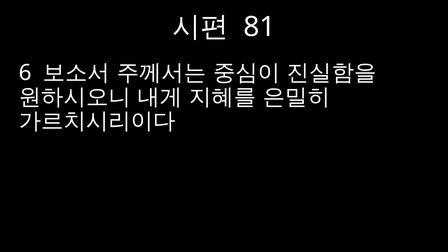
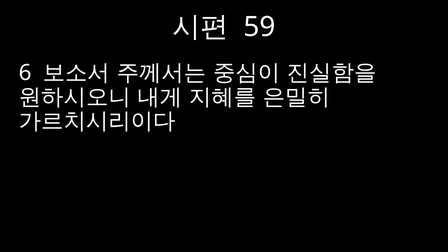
81: 81 -> 59 (260, 27)
